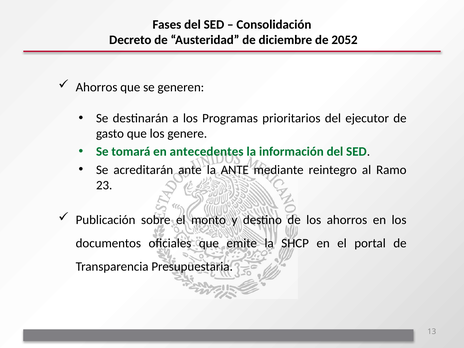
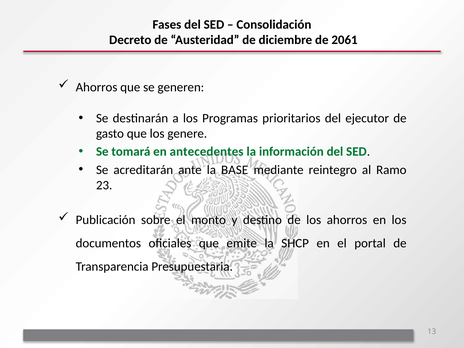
2052: 2052 -> 2061 (344, 40)
la ANTE: ANTE -> BASE (235, 170)
